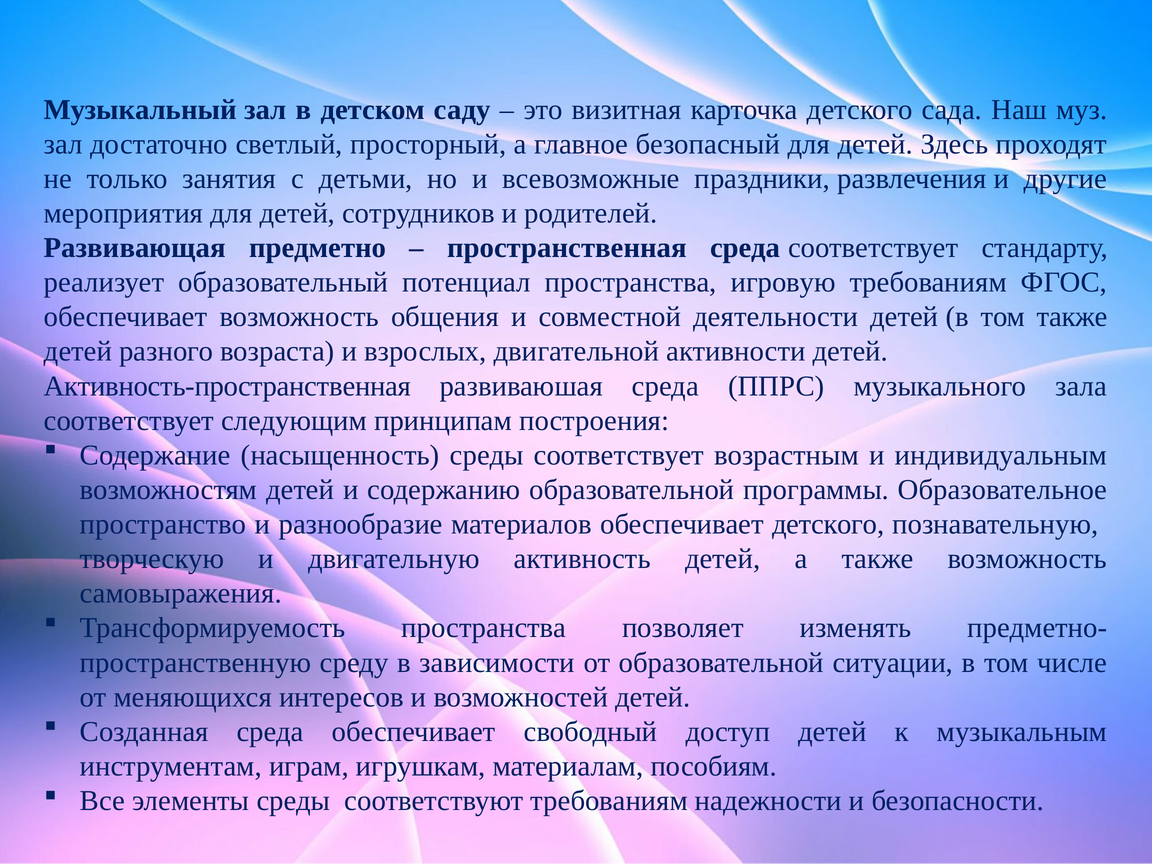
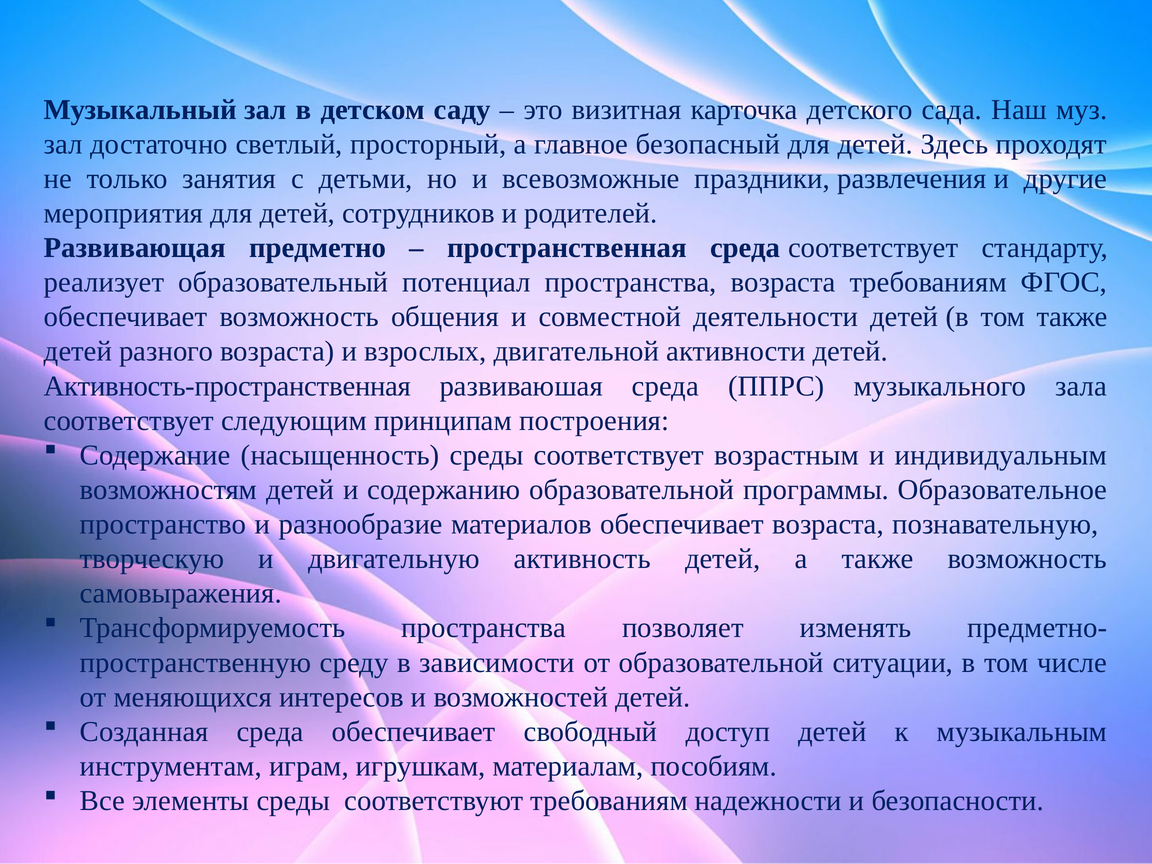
пространства игровую: игровую -> возраста (783, 282)
обеспечивает детского: детского -> возраста (828, 524)
